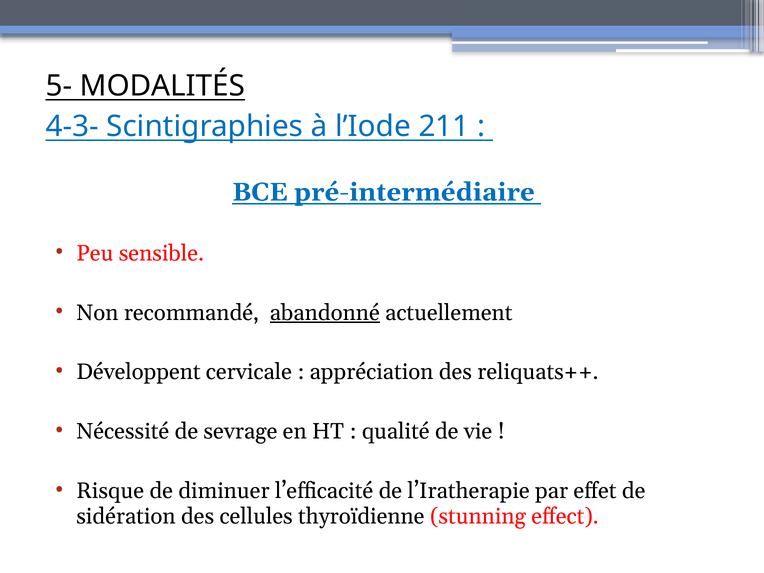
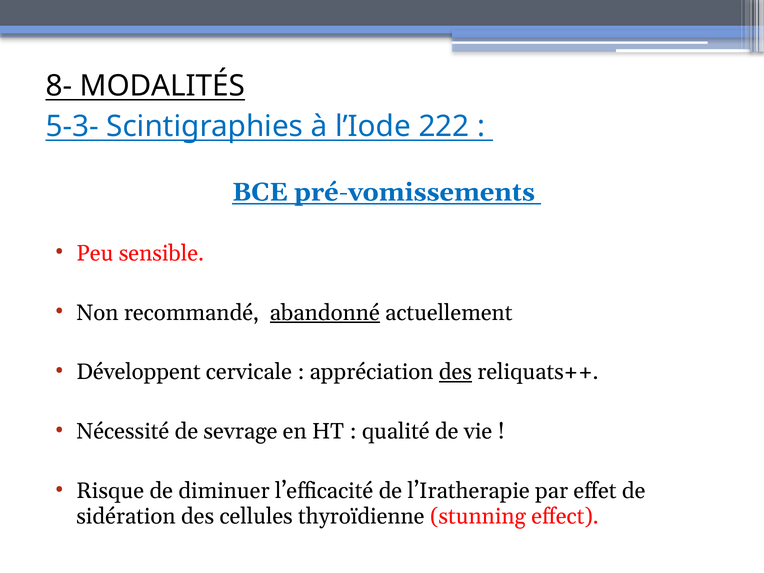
5-: 5- -> 8- (59, 86)
4-3-: 4-3- -> 5-3- (72, 127)
211: 211 -> 222 (444, 127)
pré-intermédiaire: pré-intermédiaire -> pré-vomissements (415, 192)
des underline: none -> present (455, 372)
